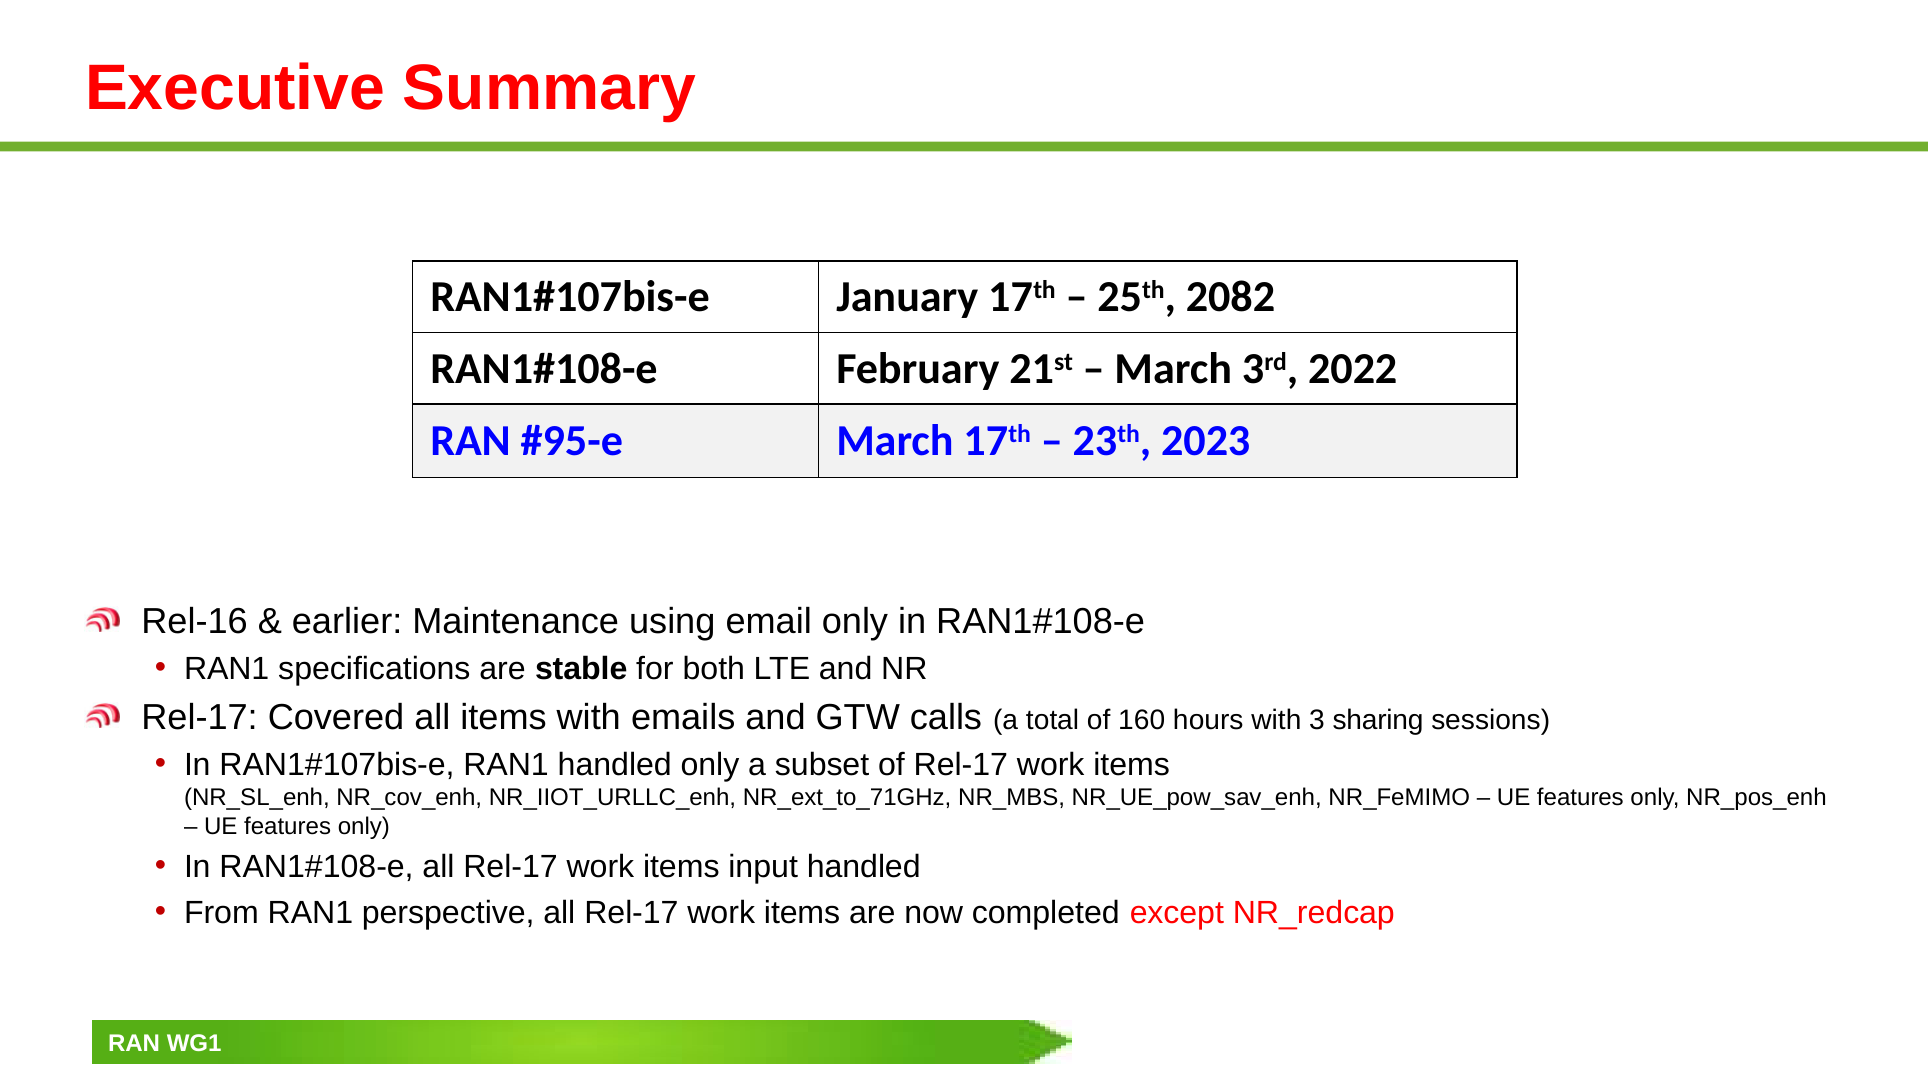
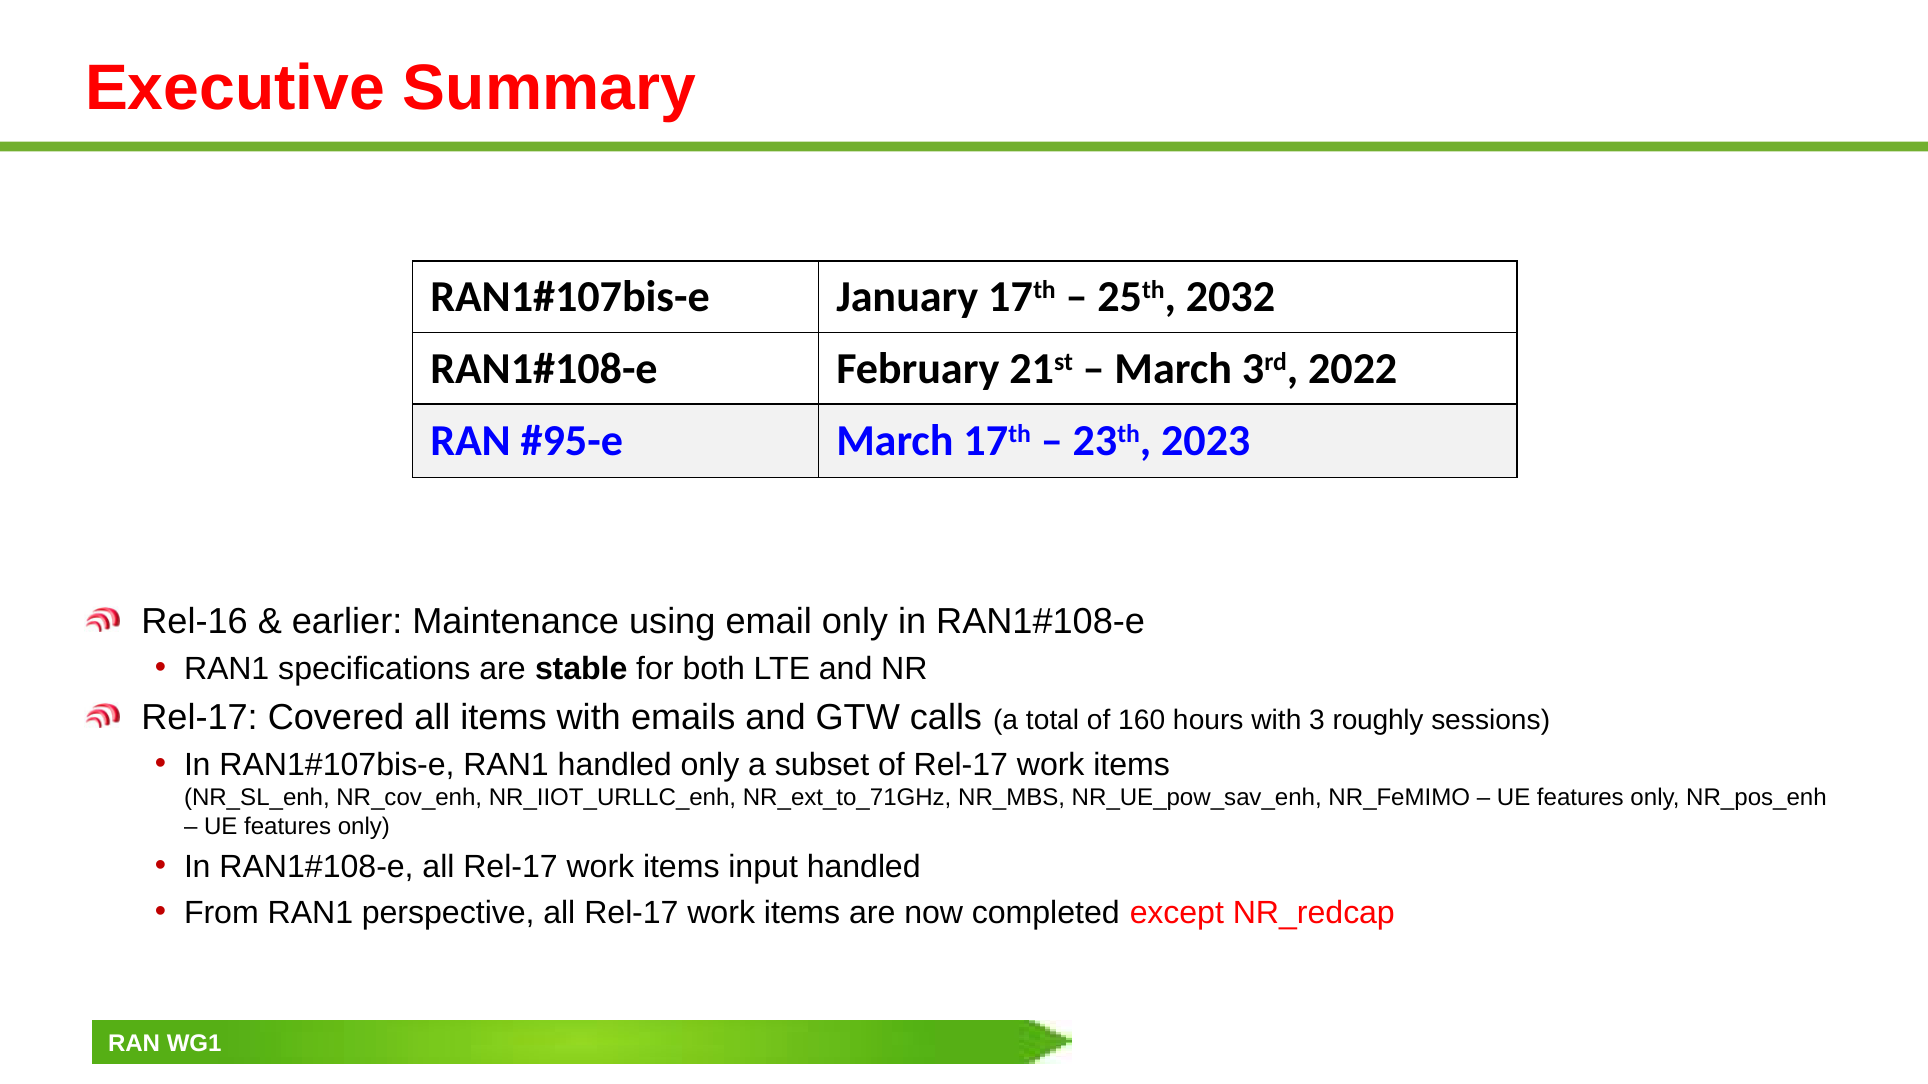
2082: 2082 -> 2032 (1230, 298)
sharing: sharing -> roughly (1378, 720)
